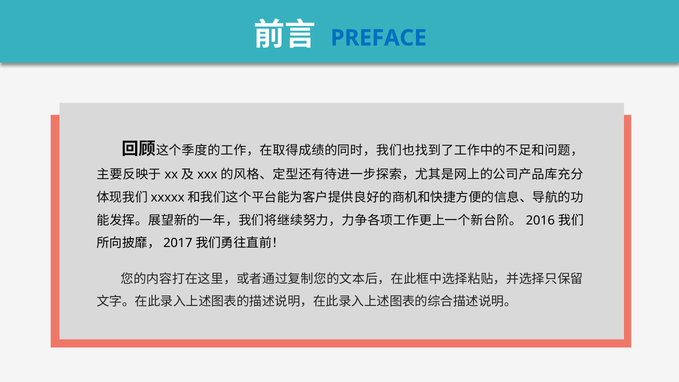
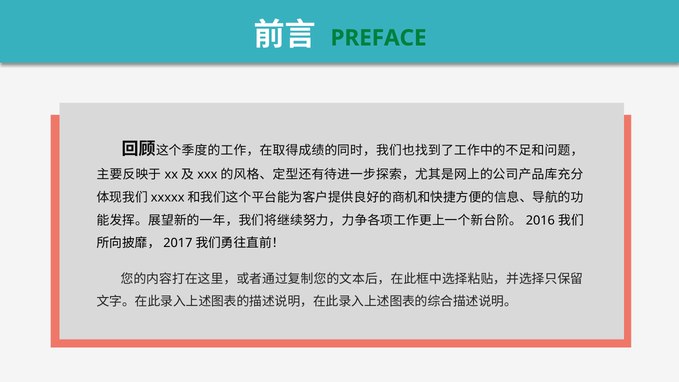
PREFACE colour: blue -> green (379, 38)
